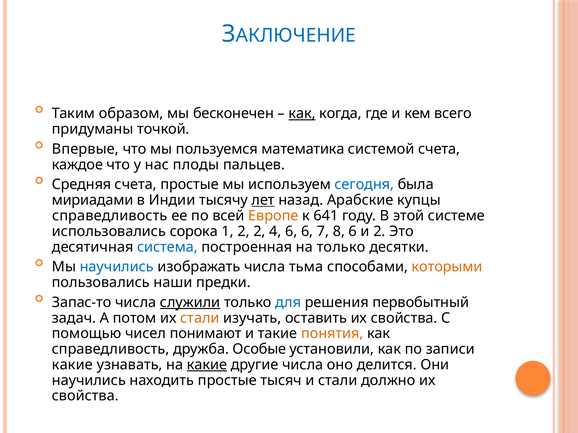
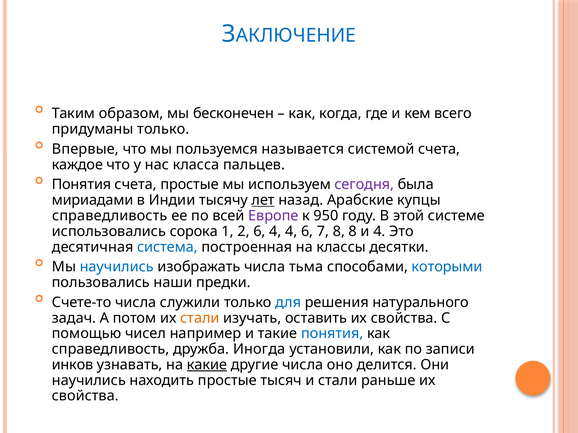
как underline: present -> none (302, 114)
придуманы точкой: точкой -> только (163, 129)
математика: математика -> называется (303, 149)
плоды: плоды -> класса (196, 165)
Средняя: Средняя -> Понятия (81, 185)
сегодня colour: blue -> purple (364, 185)
Европе colour: orange -> purple (273, 216)
641: 641 -> 950 (326, 216)
2 2: 2 -> 6 (259, 232)
4 6: 6 -> 4 (291, 232)
8 6: 6 -> 8 (353, 232)
и 2: 2 -> 4 (379, 232)
на только: только -> классы (341, 247)
которыми colour: orange -> blue (447, 267)
Запас-то: Запас-то -> Счете-то (82, 303)
служили underline: present -> none (190, 303)
первобытный: первобытный -> натурального (421, 303)
понимают: понимают -> например (206, 334)
понятия colour: orange -> blue (332, 334)
Особые: Особые -> Иногда (259, 350)
какие: какие -> инков (73, 365)
должно: должно -> раньше (388, 381)
